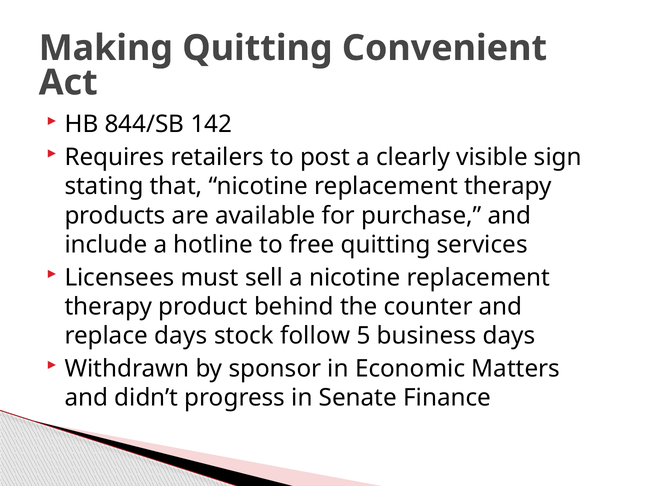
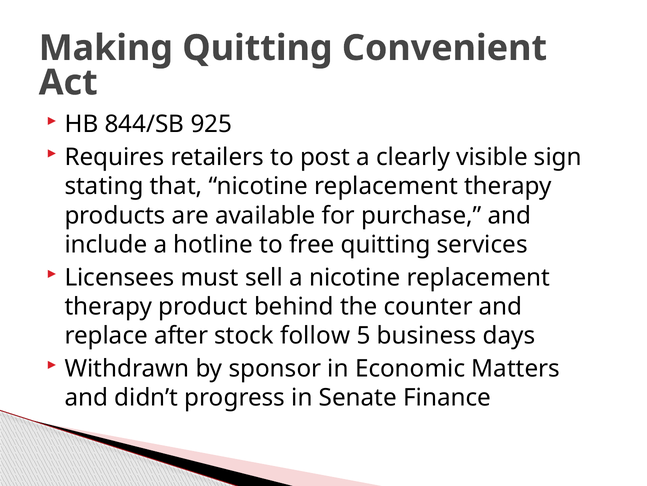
142: 142 -> 925 (211, 124)
replace days: days -> after (181, 335)
